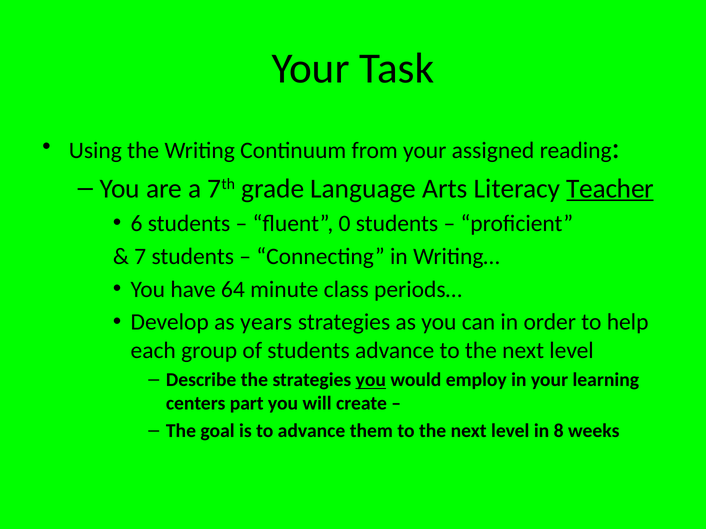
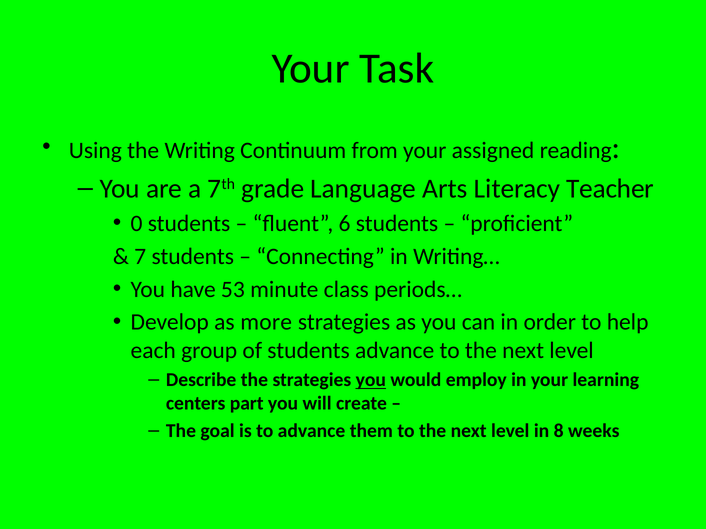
Teacher underline: present -> none (610, 189)
6: 6 -> 0 (137, 224)
0: 0 -> 6 (345, 224)
64: 64 -> 53 (233, 290)
years: years -> more (266, 322)
